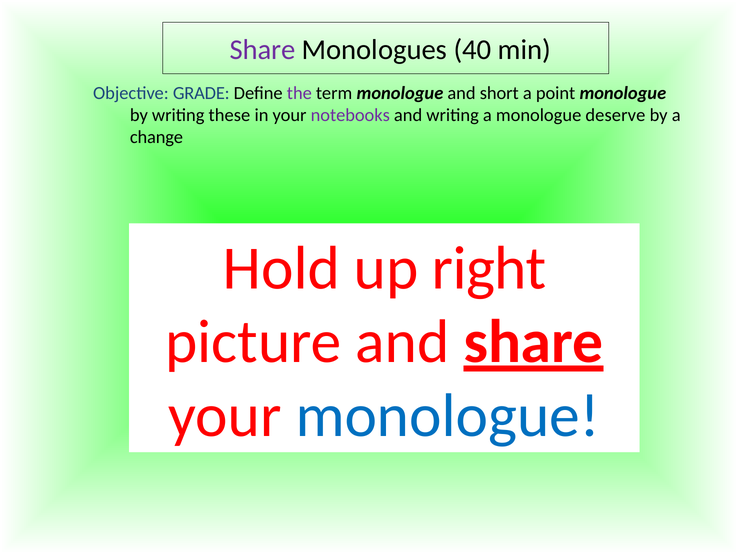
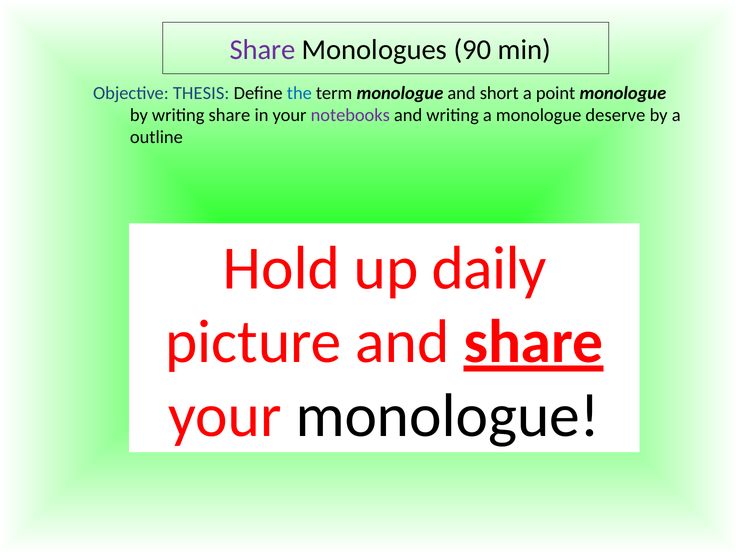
40: 40 -> 90 (472, 50)
GRADE: GRADE -> THESIS (201, 93)
the colour: purple -> blue (299, 93)
writing these: these -> share (229, 115)
change: change -> outline (156, 137)
right: right -> daily (489, 268)
monologue colour: blue -> black (448, 416)
